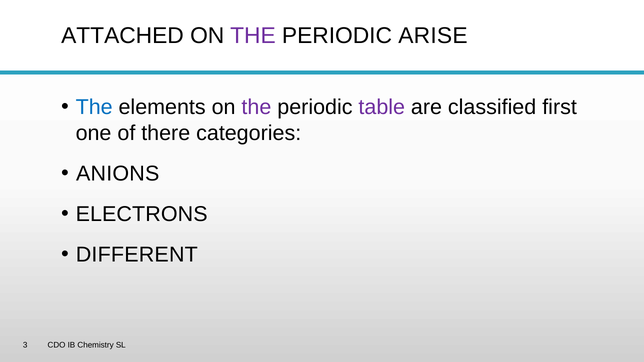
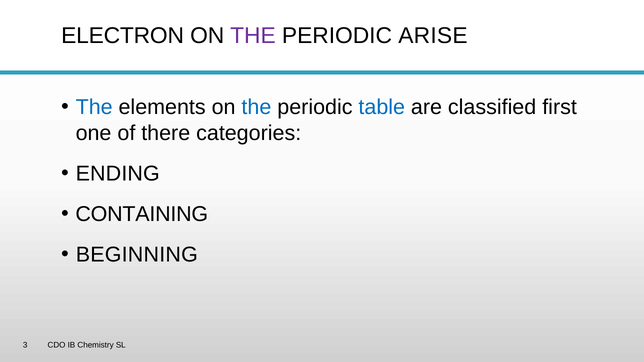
ATTACHED: ATTACHED -> ELECTRON (123, 36)
the colour: purple -> blue (256, 107)
table colour: purple -> blue (382, 107)
ANIONS: ANIONS -> ENDING (118, 174)
ELECTRONS: ELECTRONS -> CONTAINING (142, 214)
DIFFERENT: DIFFERENT -> BEGINNING (137, 255)
